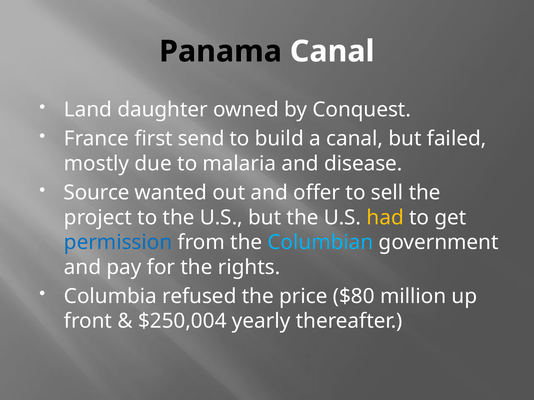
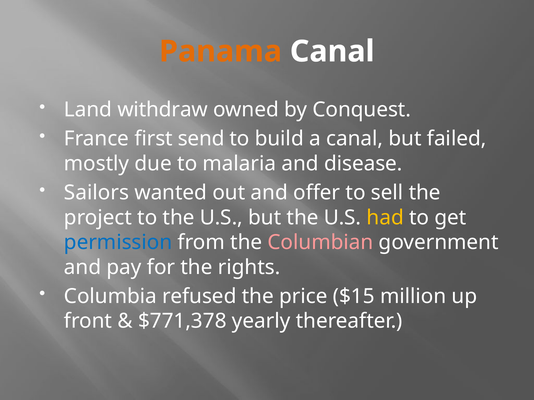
Panama colour: black -> orange (221, 52)
daughter: daughter -> withdraw (163, 110)
Source: Source -> Sailors (97, 193)
Columbian colour: light blue -> pink (320, 243)
$80: $80 -> $15 (354, 297)
$250,004: $250,004 -> $771,378 (182, 321)
